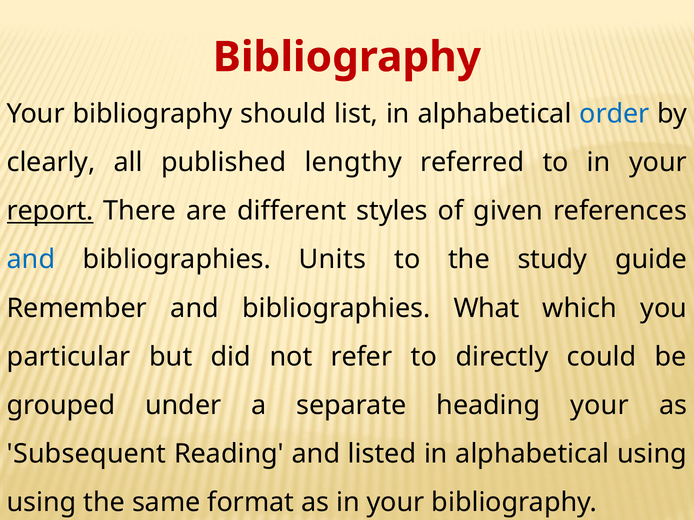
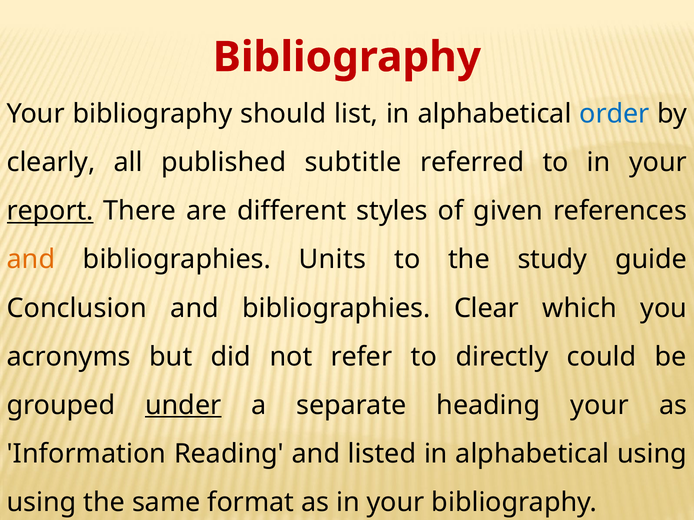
lengthy: lengthy -> subtitle (353, 163)
and colour: blue -> orange (31, 260)
Remember: Remember -> Conclusion (77, 308)
What: What -> Clear (486, 308)
particular: particular -> acronyms (69, 357)
under underline: none -> present (183, 406)
Subsequent: Subsequent -> Information (86, 454)
